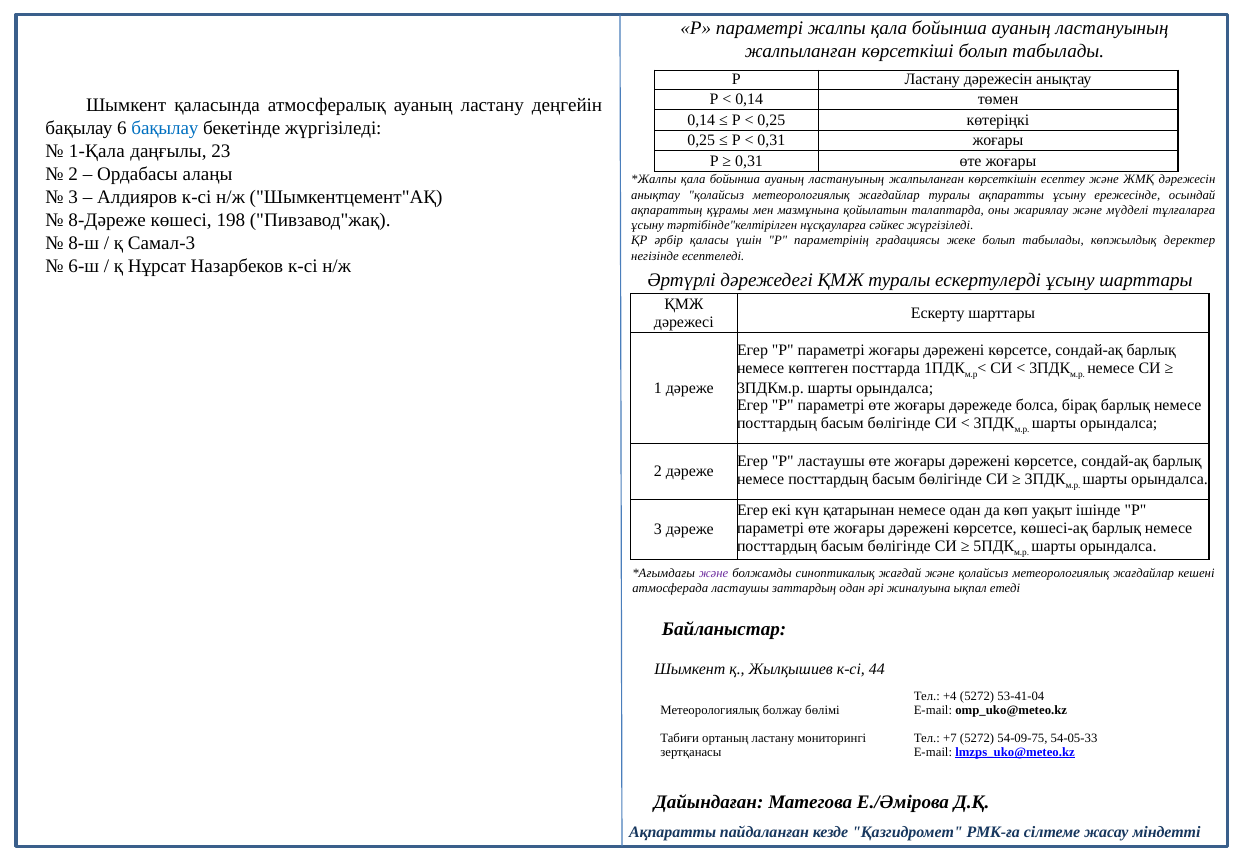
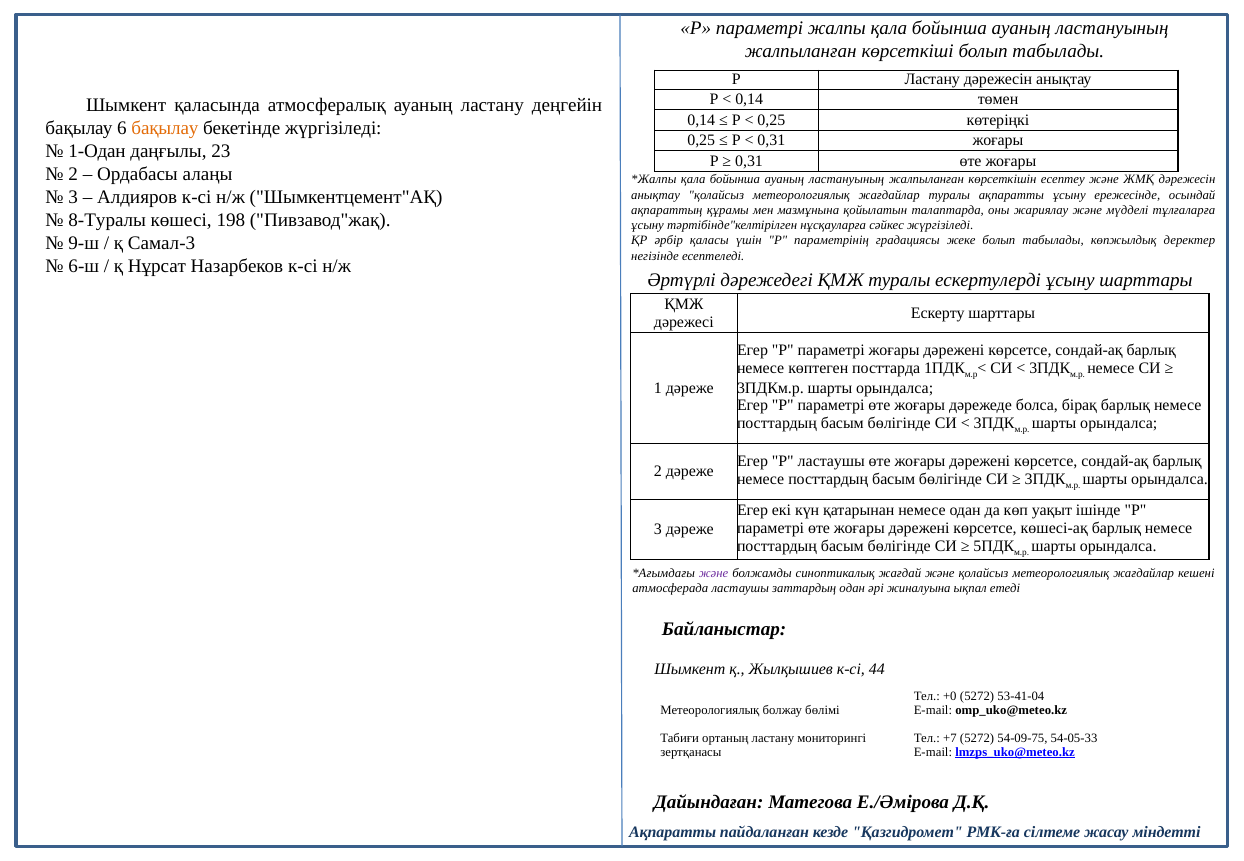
бақылау colour: blue -> orange (165, 128)
1-Қала: 1-Қала -> 1-Одан (97, 151)
8-Дәреже: 8-Дәреже -> 8-Туралы (107, 220)
8-ш: 8-ш -> 9-ш (84, 243)
+4: +4 -> +0 (950, 696)
